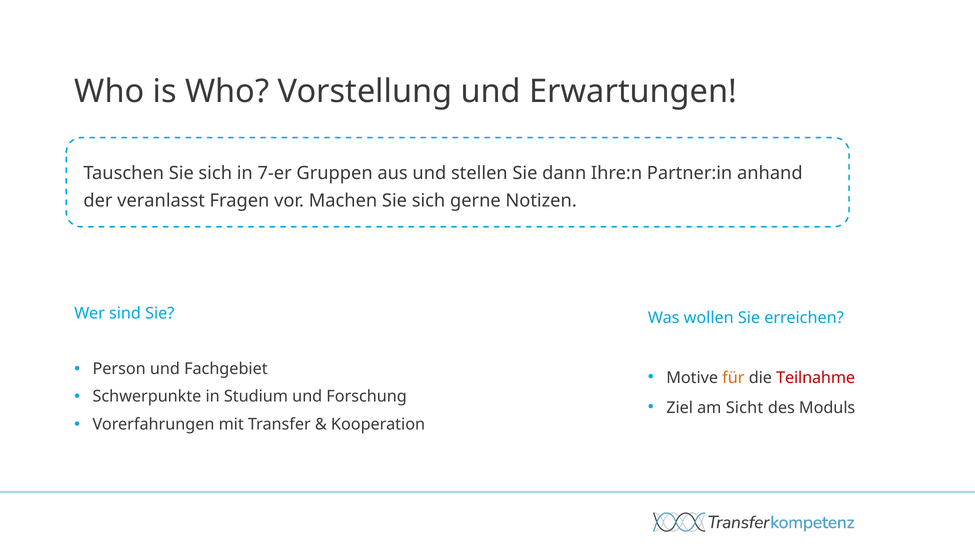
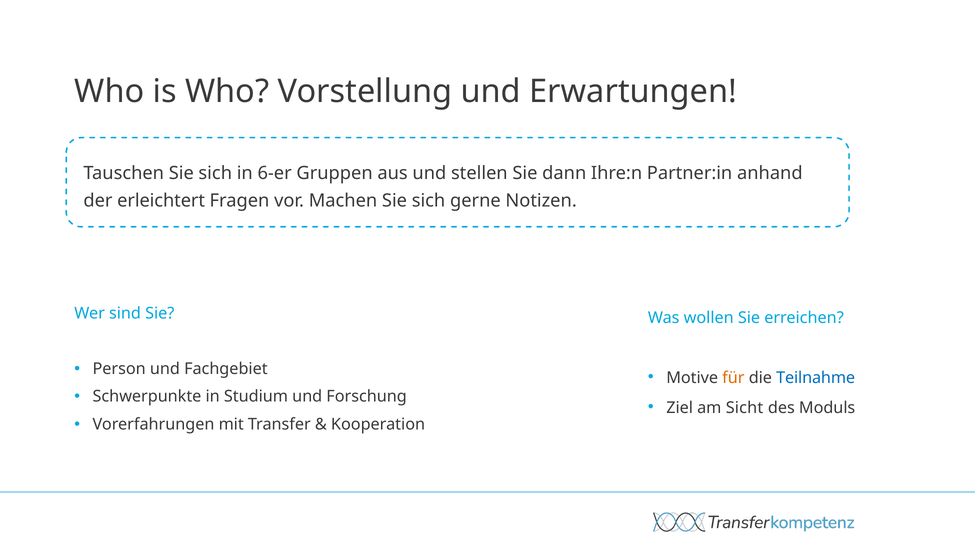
7-er: 7-er -> 6-er (275, 173)
veranlasst: veranlasst -> erleichtert (161, 200)
Teilnahme colour: red -> blue (816, 378)
